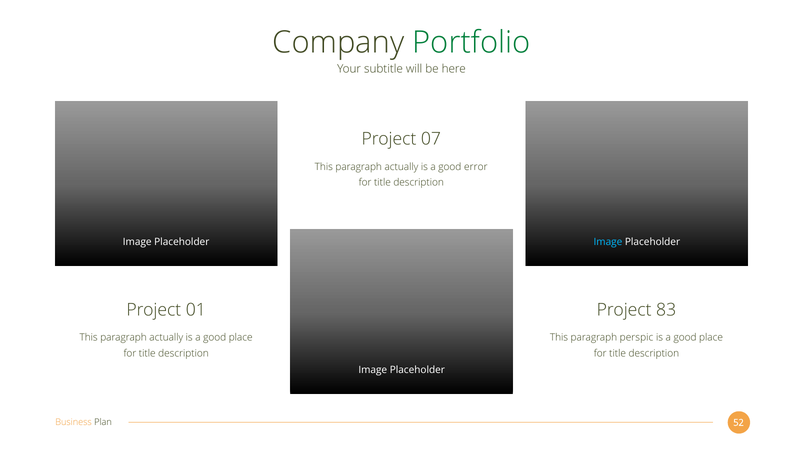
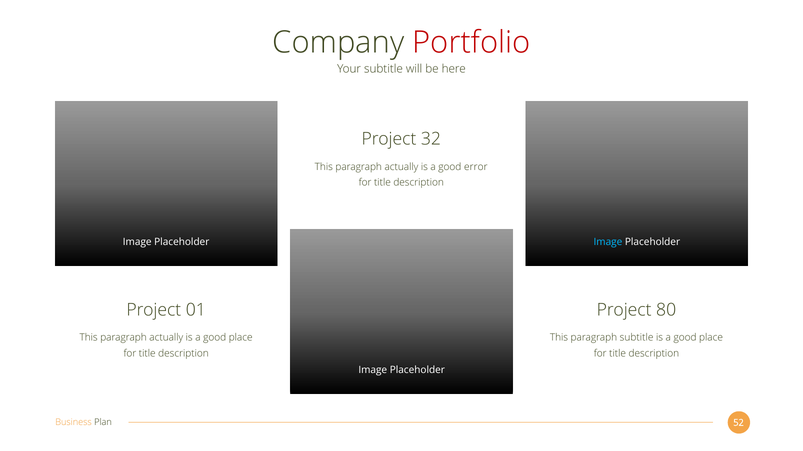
Portfolio colour: green -> red (471, 43)
07: 07 -> 32 (431, 139)
83: 83 -> 80 (666, 310)
paragraph perspic: perspic -> subtitle (637, 338)
